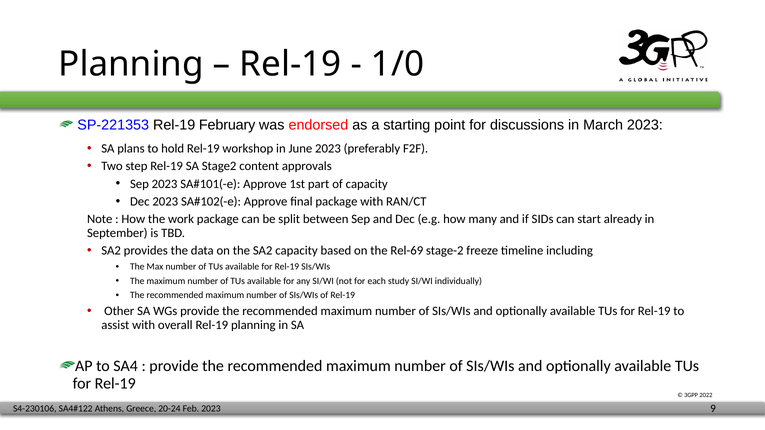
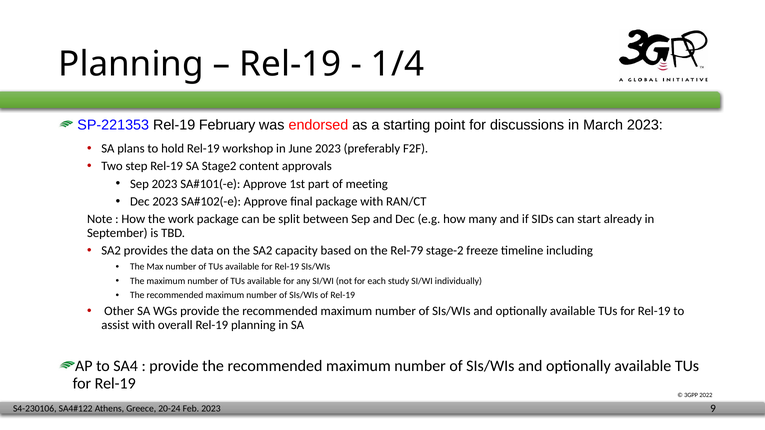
1/0: 1/0 -> 1/4 (398, 64)
of capacity: capacity -> meeting (367, 184)
Rel-69: Rel-69 -> Rel-79 (407, 251)
